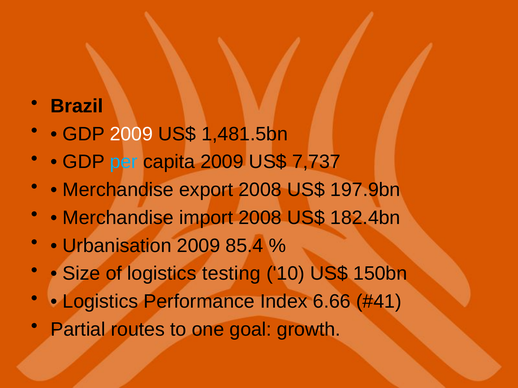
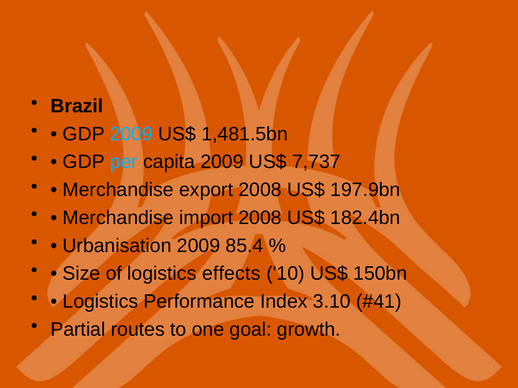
2009 colour: white -> light blue (131, 134)
testing: testing -> effects (231, 274)
6.66: 6.66 -> 3.10 (332, 302)
